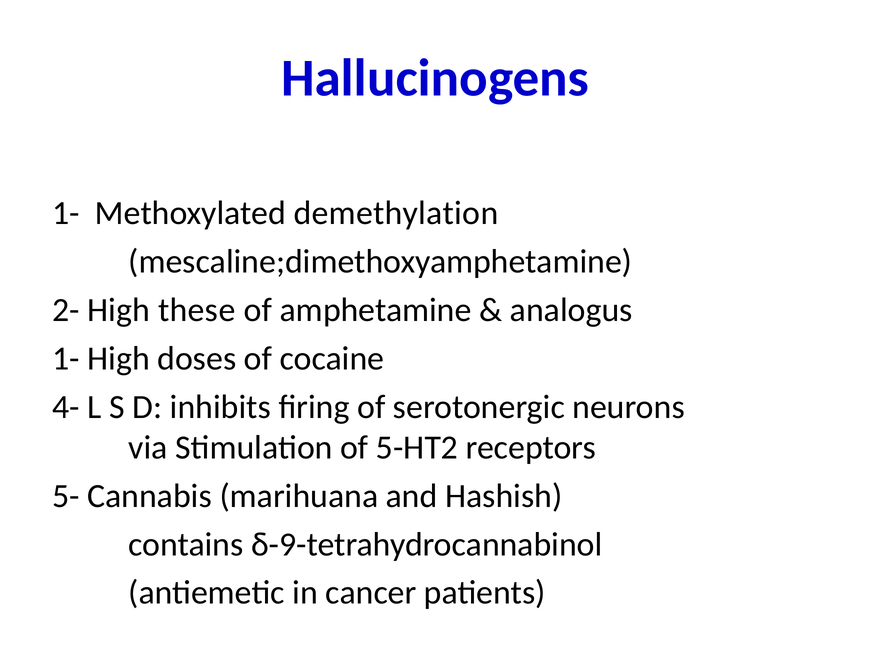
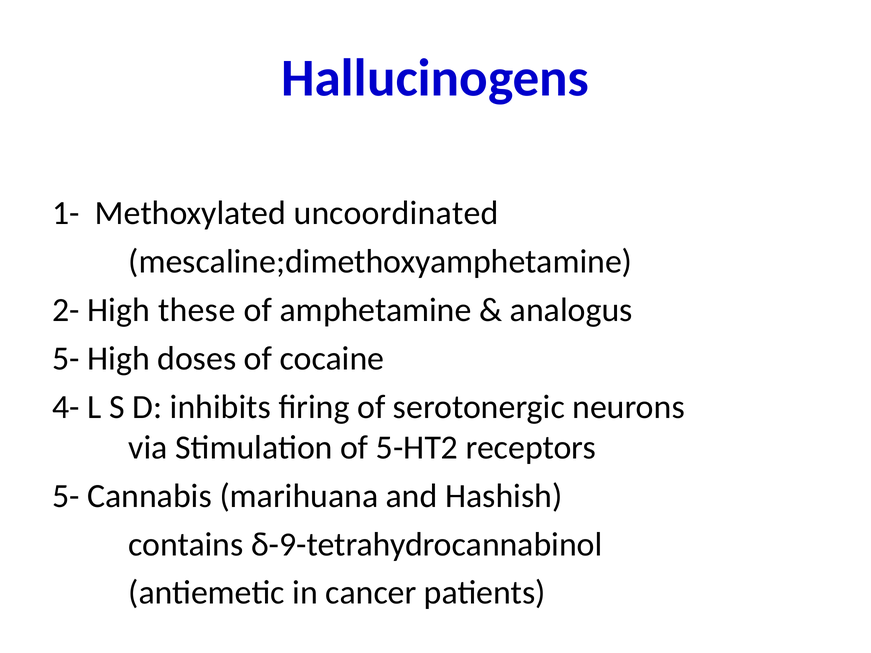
demethylation: demethylation -> uncoordinated (396, 213)
1-: 1- -> 5- (66, 359)
